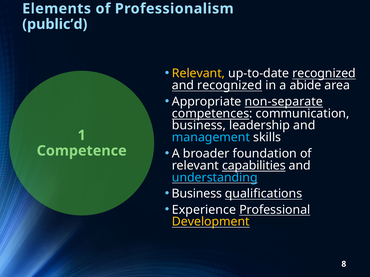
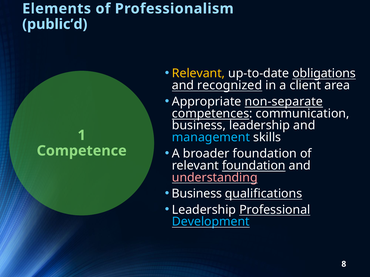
up-to-date recognized: recognized -> obligations (324, 74)
abide: abide -> client (305, 86)
relevant capabilities: capabilities -> foundation (254, 166)
understanding colour: light blue -> pink (215, 178)
Experience: Experience -> Leadership (204, 210)
Development colour: yellow -> light blue (211, 222)
